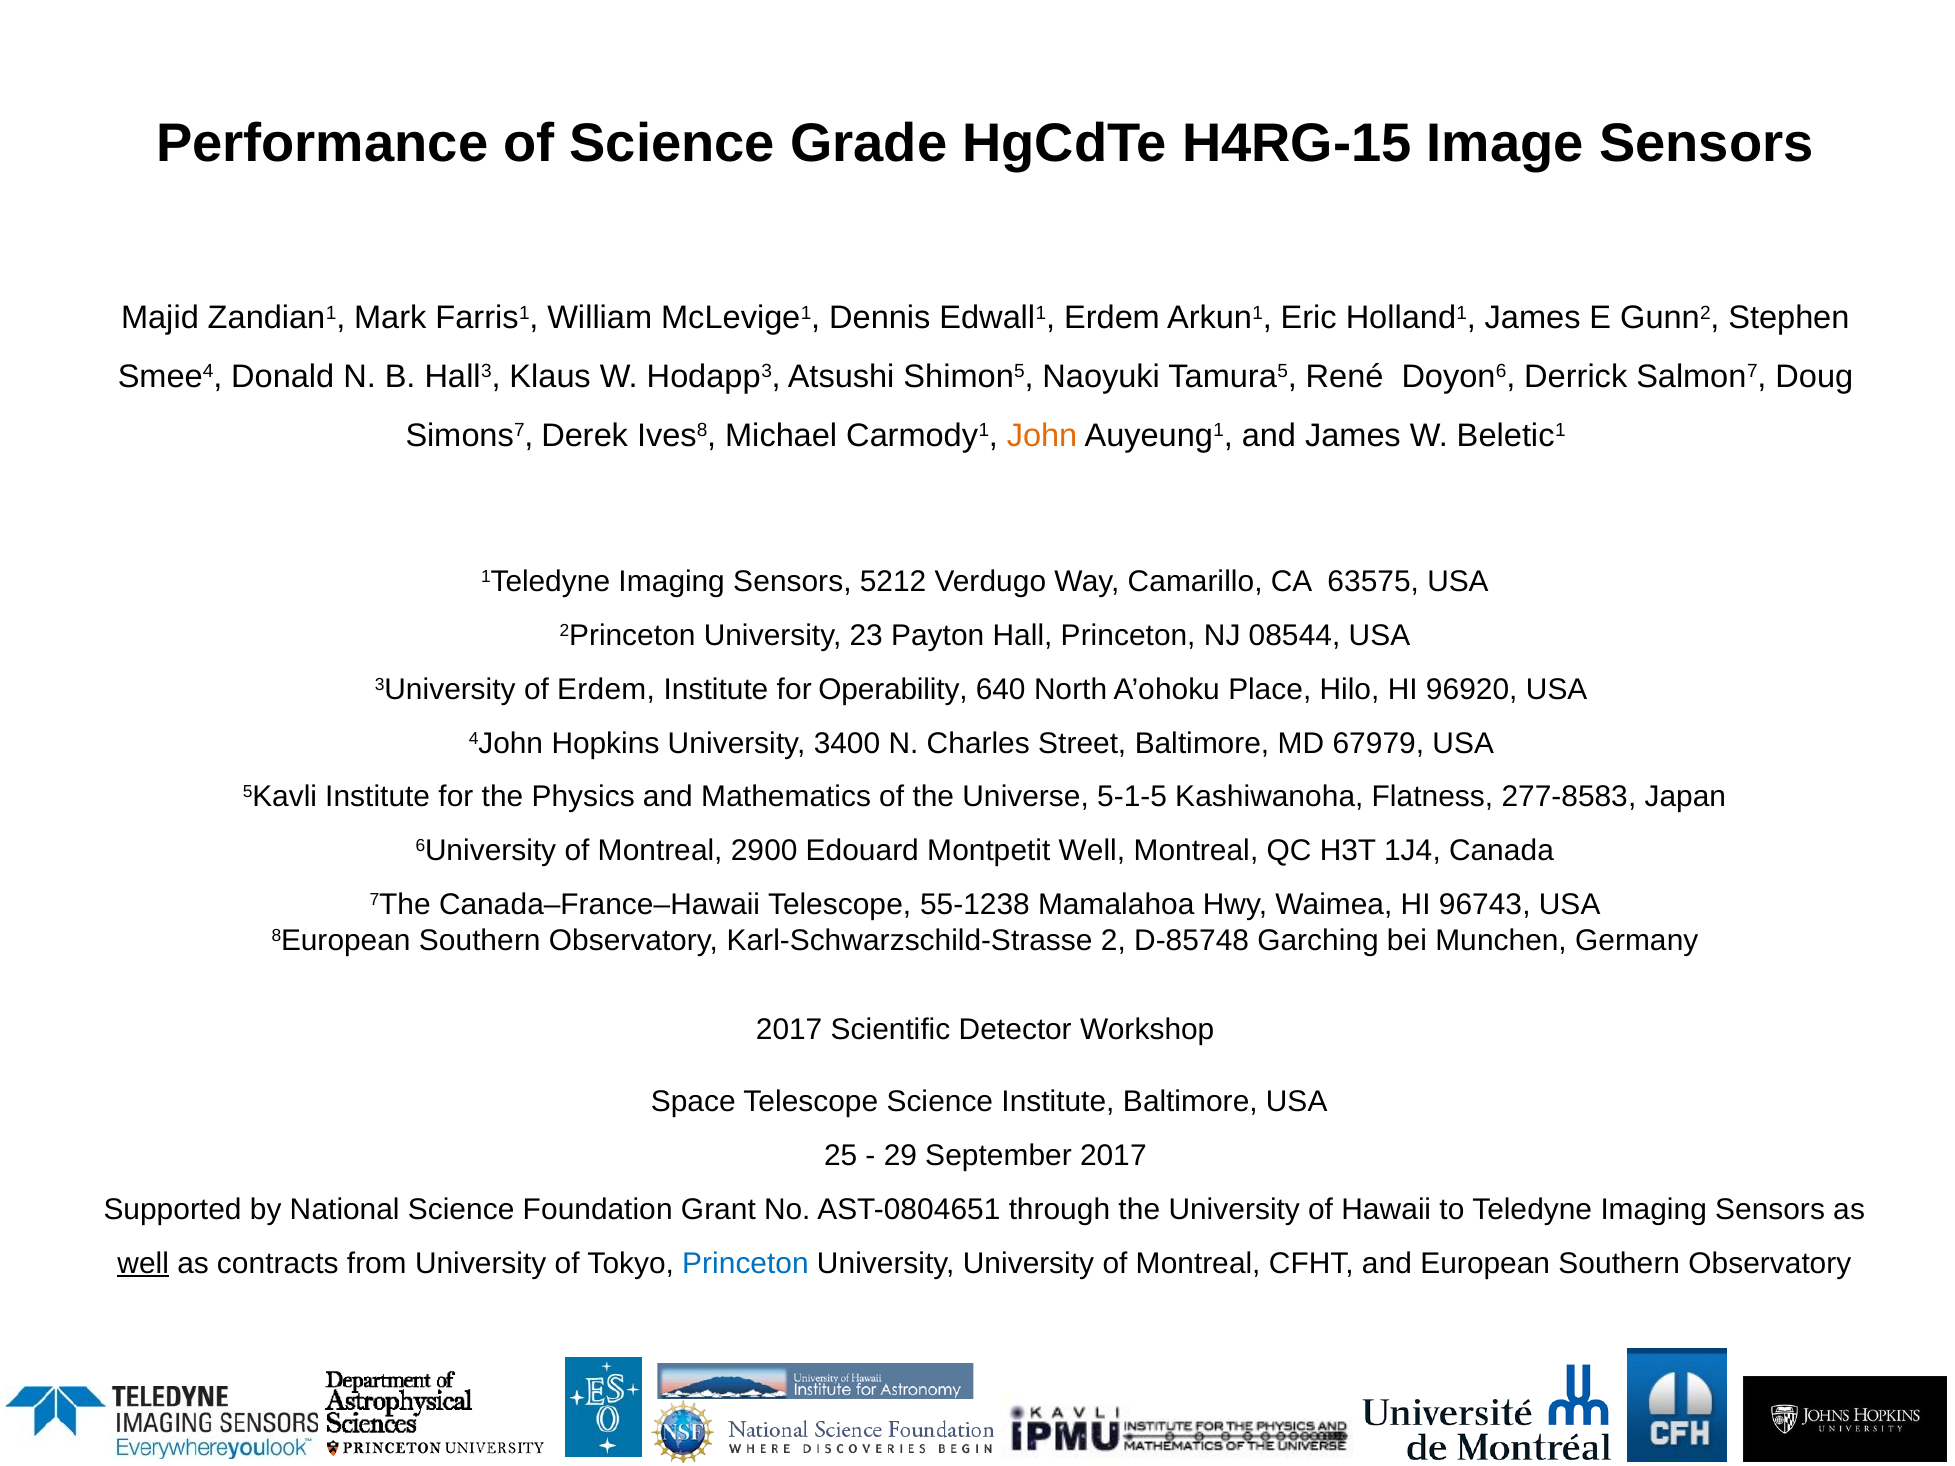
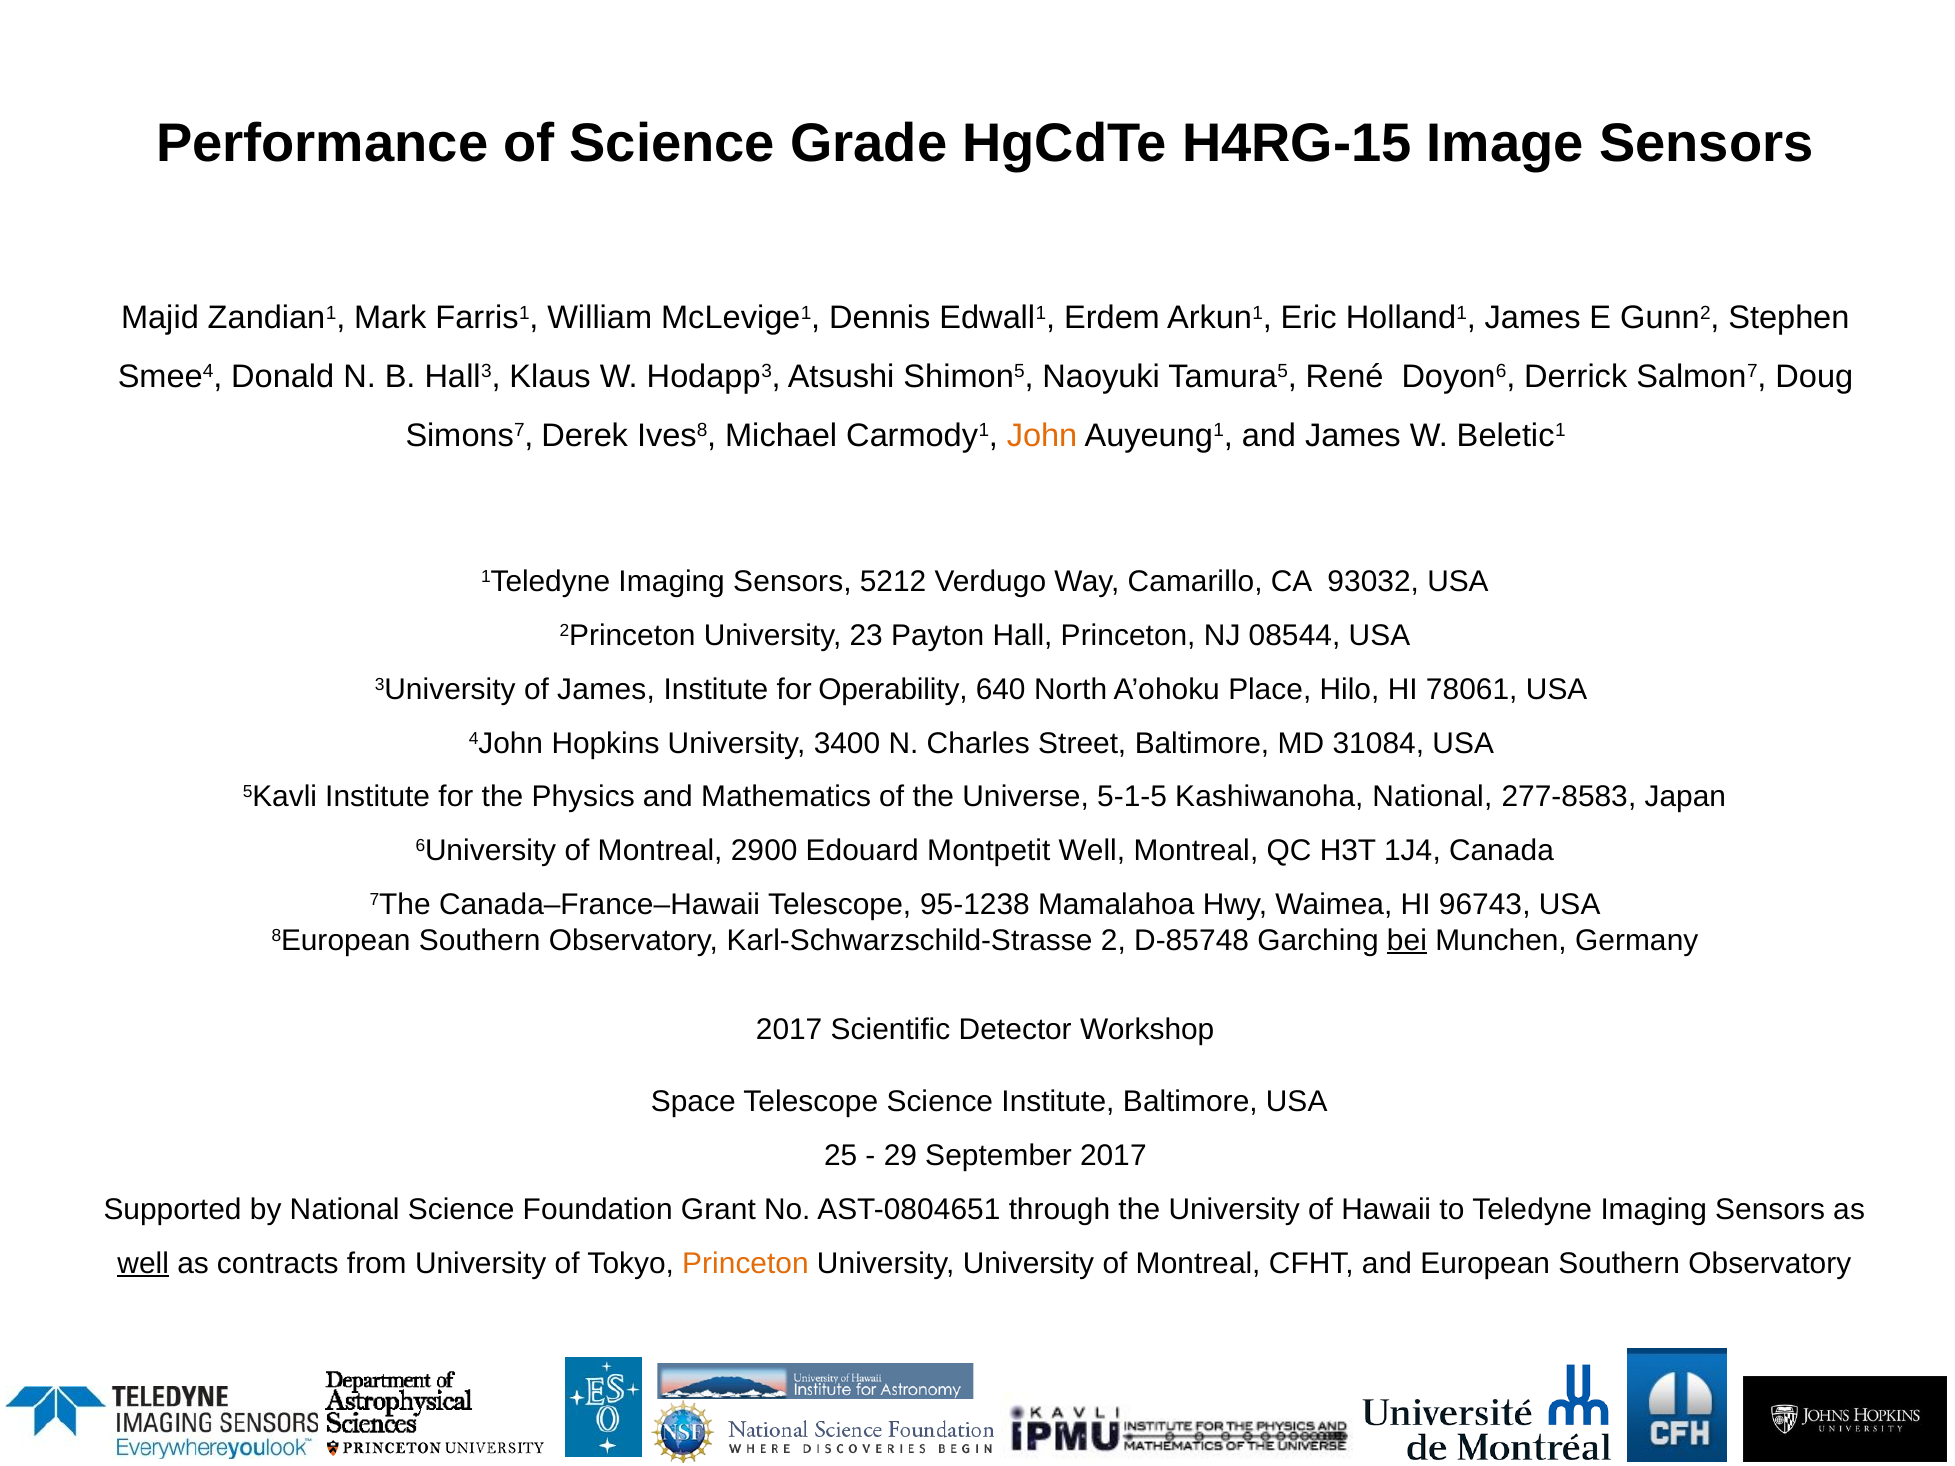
63575: 63575 -> 93032 (1373, 582)
of Erdem: Erdem -> James (606, 690)
96920: 96920 -> 78061 (1472, 690)
67979: 67979 -> 31084 (1378, 743)
Kashiwanoha Flatness: Flatness -> National (1432, 797)
55-1238: 55-1238 -> 95-1238 (975, 905)
bei underline: none -> present (1407, 941)
Princeton colour: blue -> orange (745, 1263)
